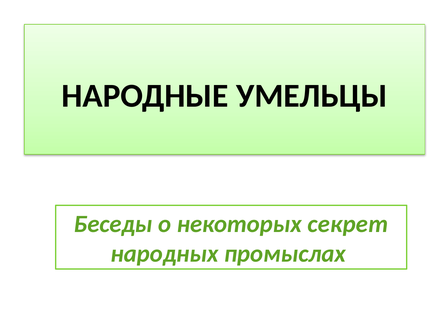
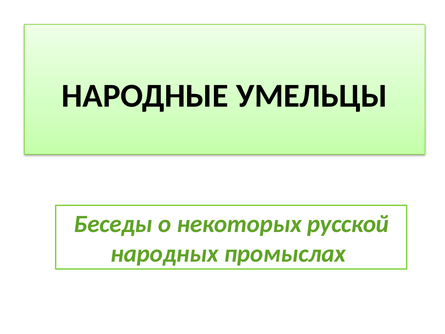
секрет: секрет -> русской (348, 224)
